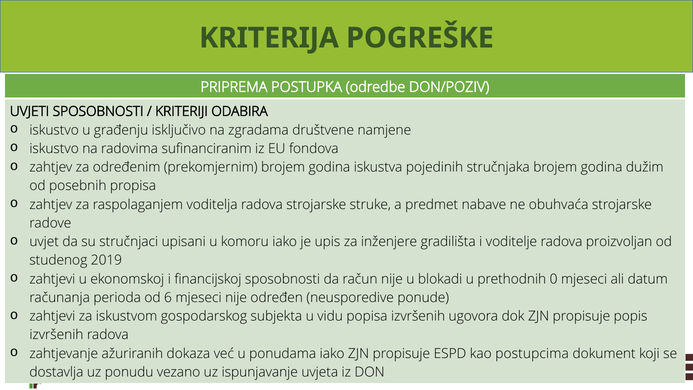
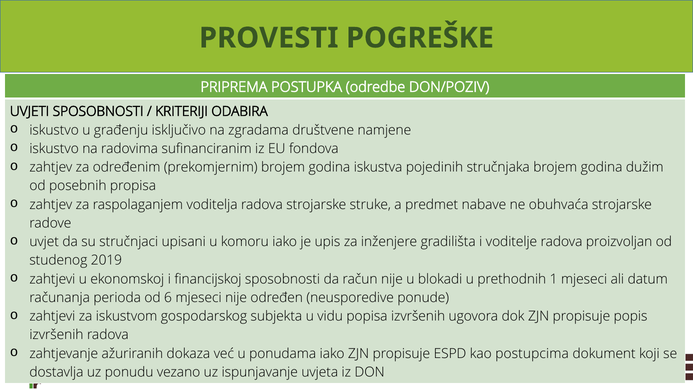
KRITERIJA: KRITERIJA -> PROVESTI (269, 38)
0: 0 -> 1 (554, 279)
